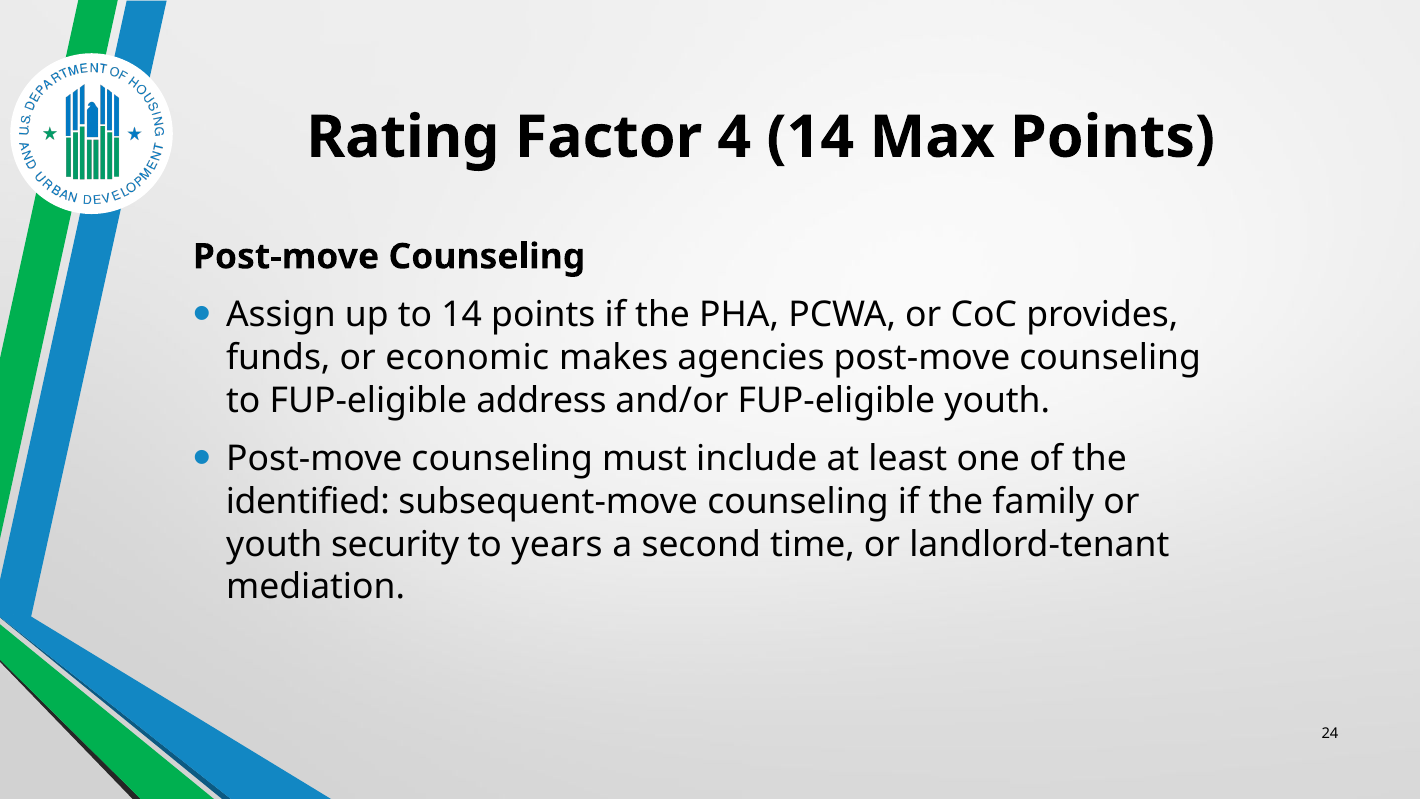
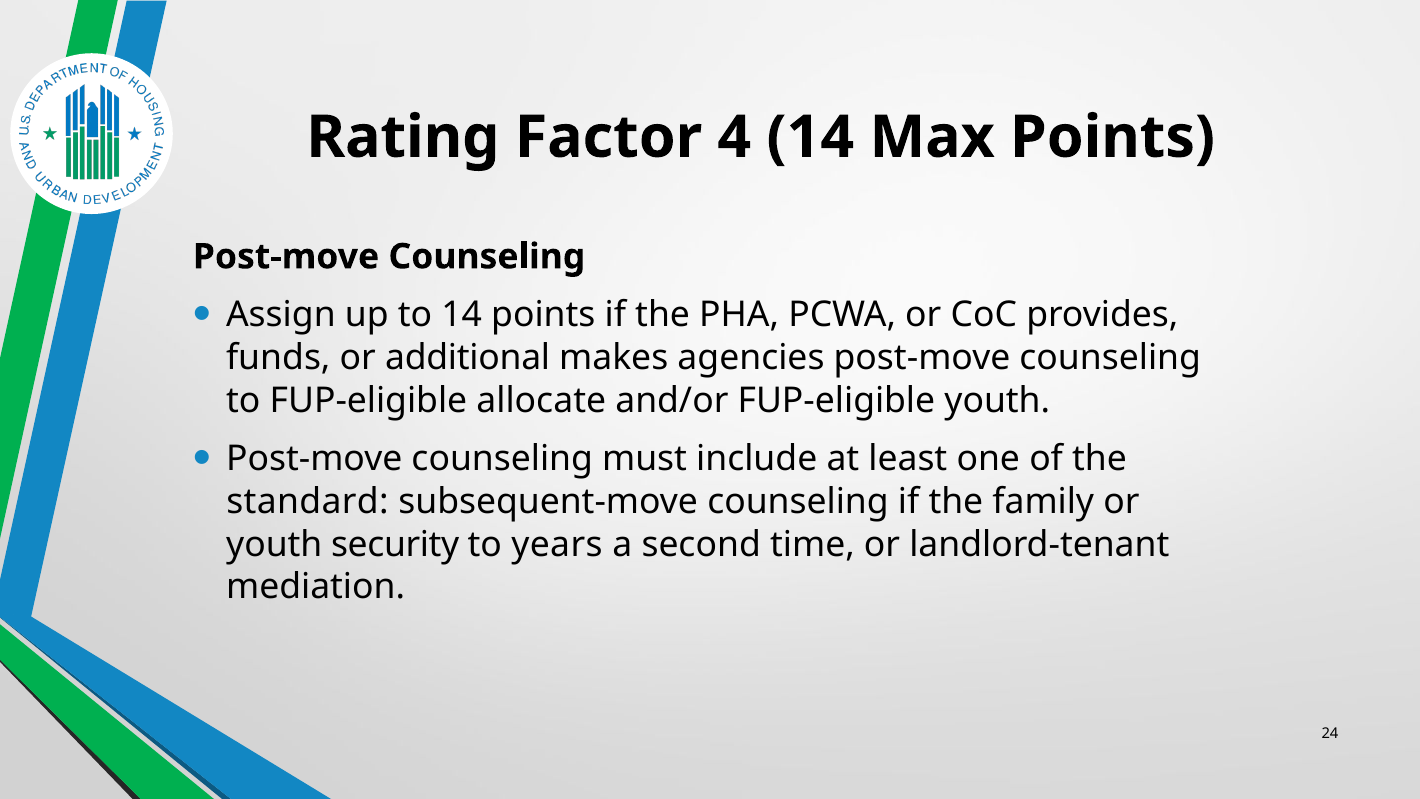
economic: economic -> additional (468, 358)
address: address -> allocate (541, 400)
identified: identified -> standard (307, 502)
